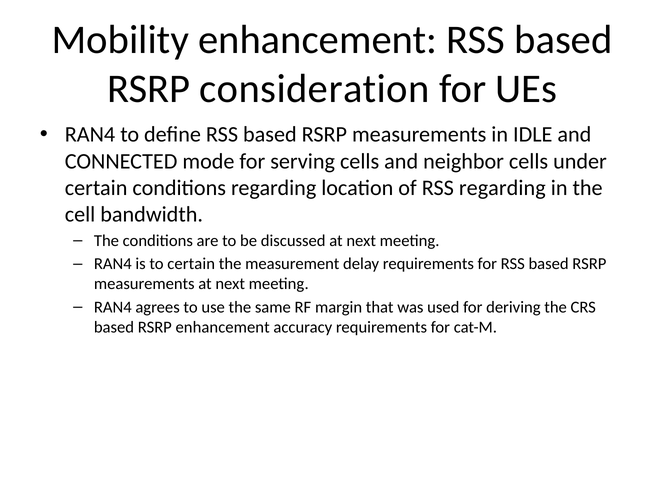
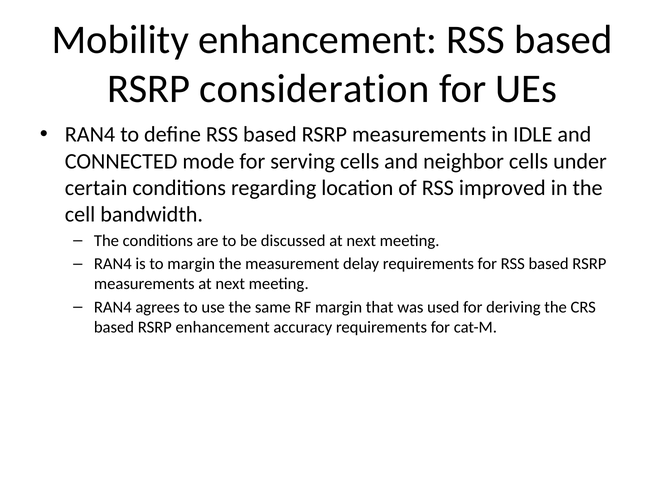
RSS regarding: regarding -> improved (502, 188)
to certain: certain -> margin (191, 264)
